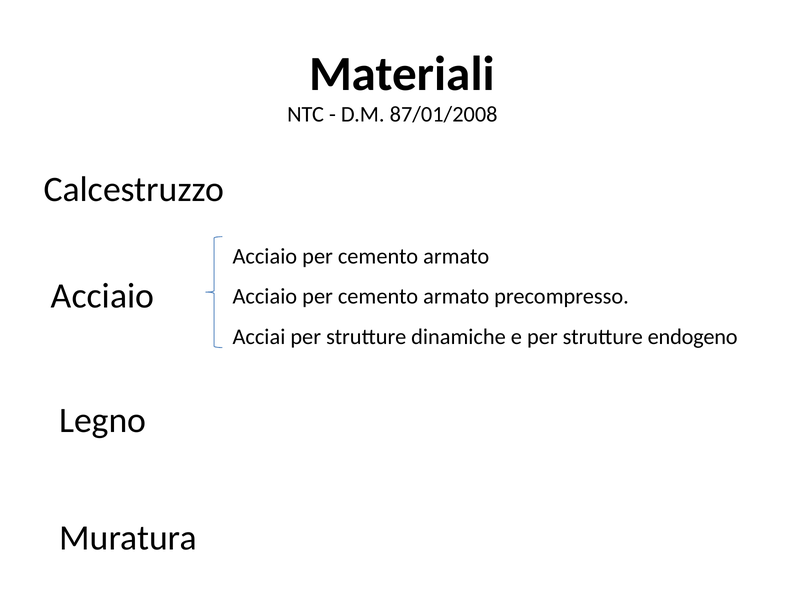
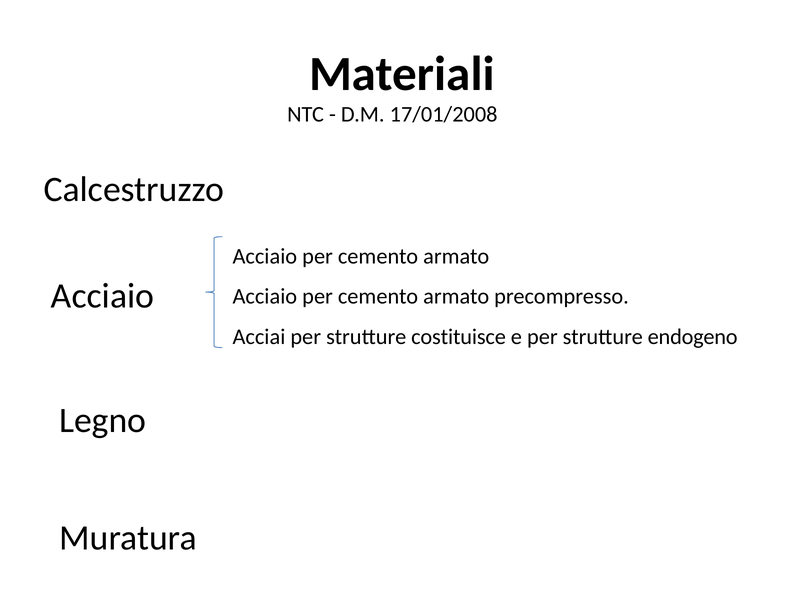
87/01/2008: 87/01/2008 -> 17/01/2008 (444, 114)
dinamiche: dinamiche -> costituisce (459, 337)
